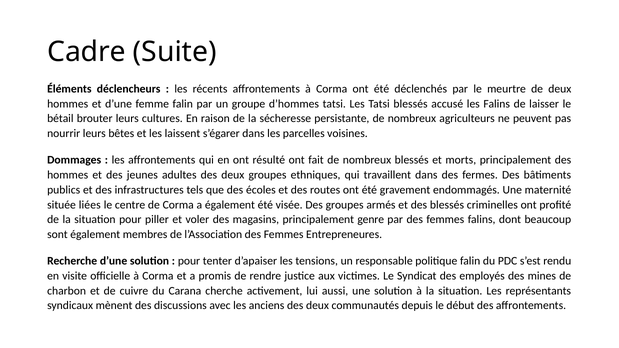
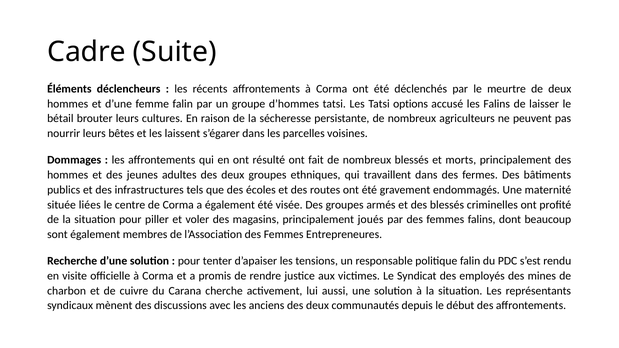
Tatsi blessés: blessés -> options (411, 104)
genre: genre -> joués (371, 220)
